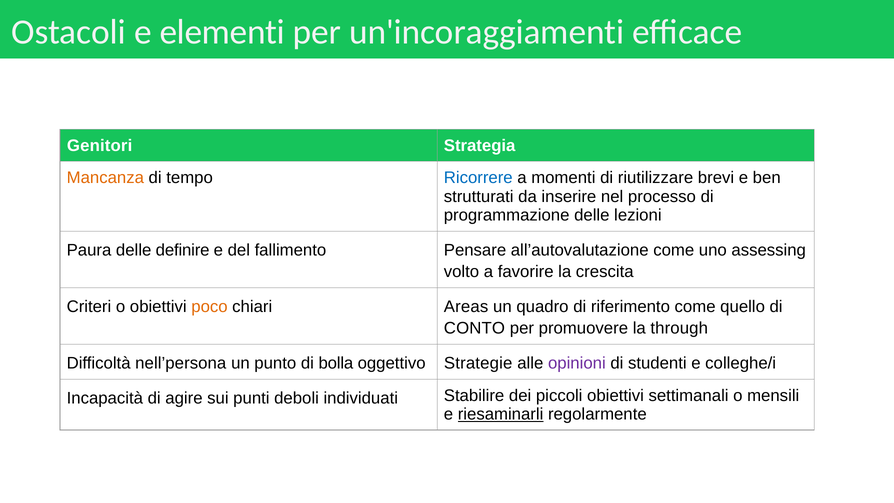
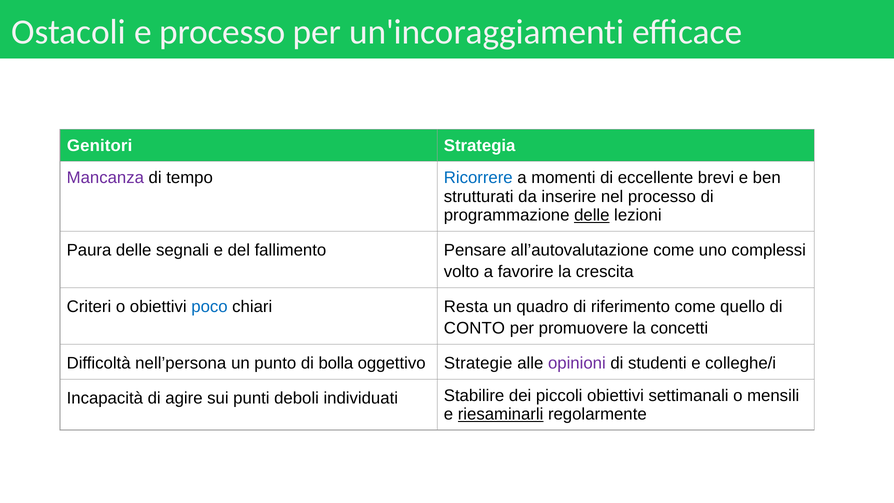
e elementi: elementi -> processo (222, 32)
Mancanza colour: orange -> purple (105, 178)
riutilizzare: riutilizzare -> eccellente (656, 178)
delle underline: none -> present (592, 215)
definire: definire -> segnali (183, 250)
assessing: assessing -> complessi (769, 250)
poco colour: orange -> blue (209, 307)
Areas: Areas -> Resta (466, 307)
through: through -> concetti (679, 328)
